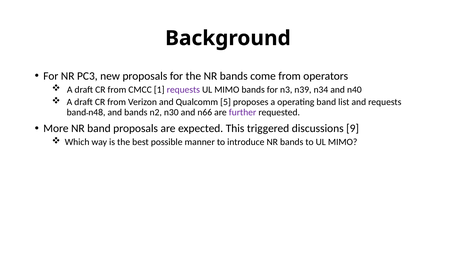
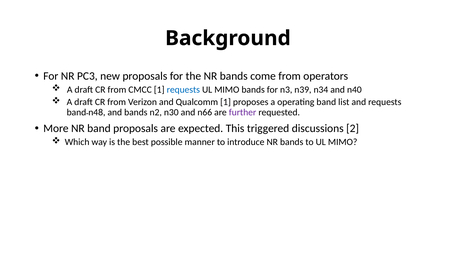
requests colour: purple -> blue (183, 90)
Qualcomm 5: 5 -> 1 (226, 102)
9: 9 -> 2 (353, 129)
